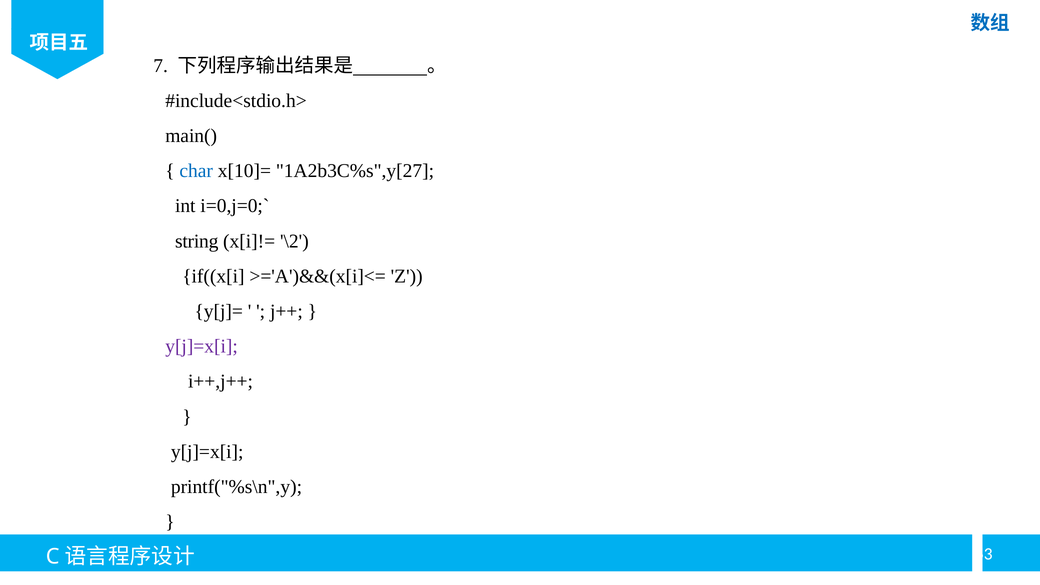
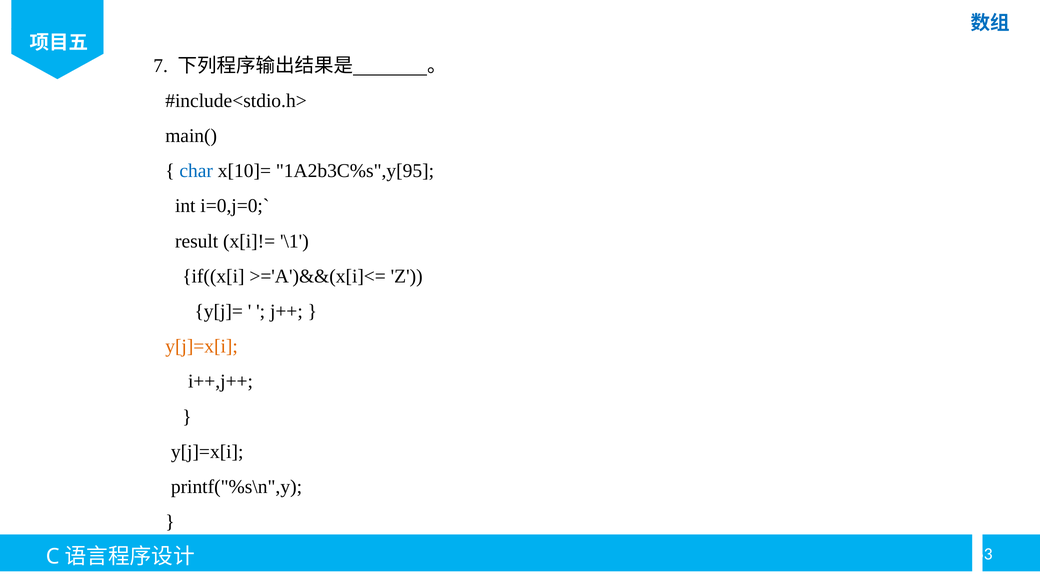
1A2b3C%s",y[27: 1A2b3C%s",y[27 -> 1A2b3C%s",y[95 (355, 171)
string: string -> result (197, 241)
\2: \2 -> \1 (294, 241)
y[j]=x[i colour: purple -> orange (202, 346)
